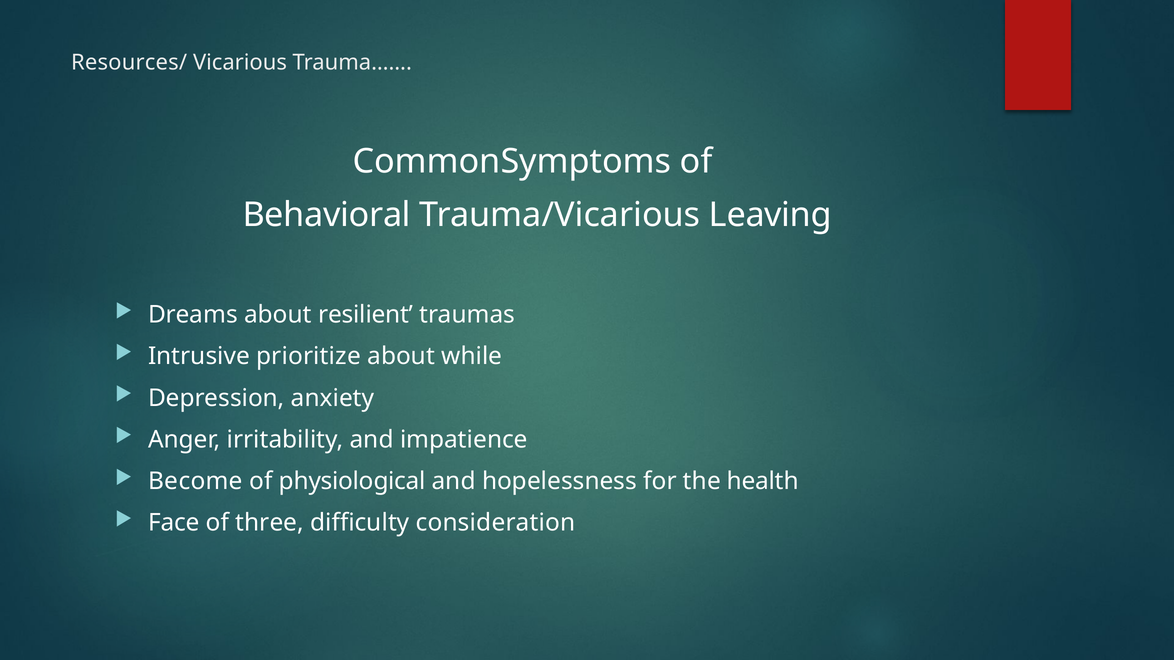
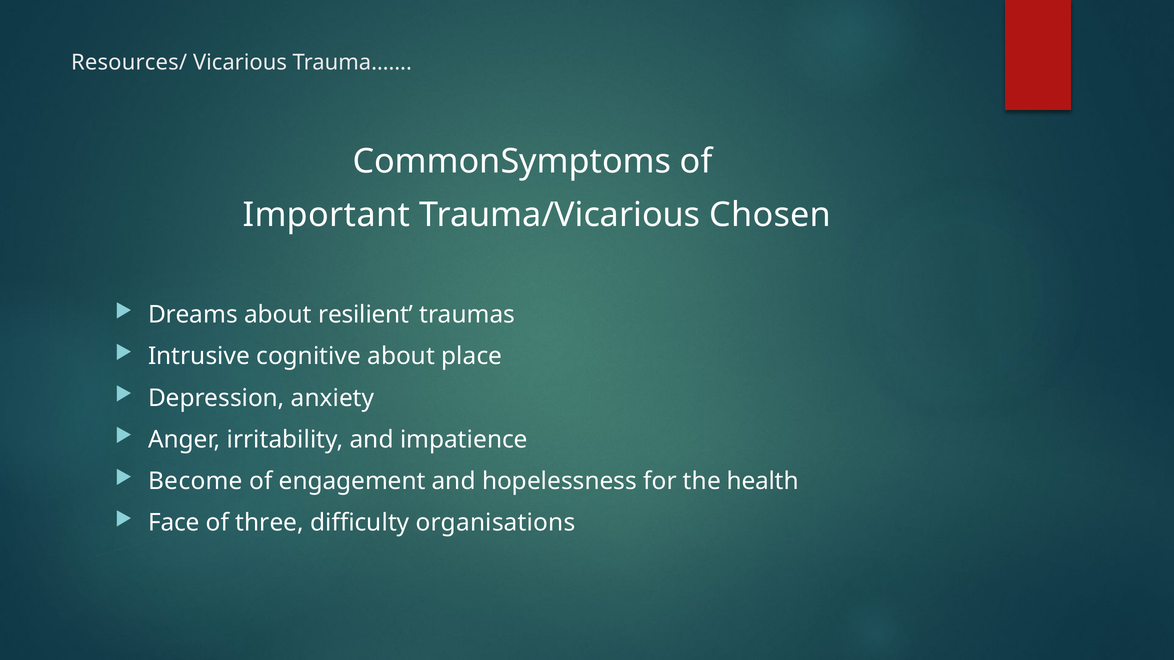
Behavioral: Behavioral -> Important (326, 215)
Leaving: Leaving -> Chosen (770, 215)
prioritize: prioritize -> cognitive (309, 357)
while: while -> place (472, 357)
physiological: physiological -> engagement (352, 481)
consideration: consideration -> organisations (496, 523)
